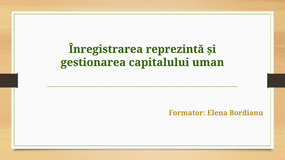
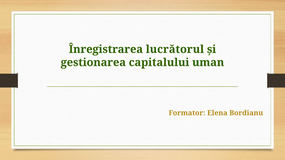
reprezintă: reprezintă -> lucrătorul (175, 49)
